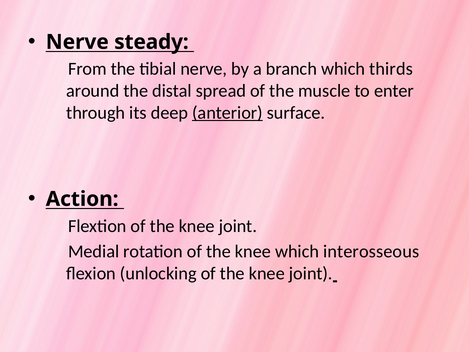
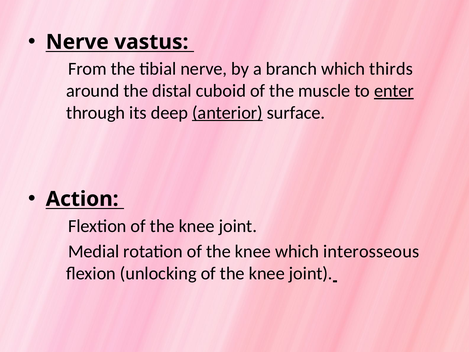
steady: steady -> vastus (151, 42)
spread: spread -> cuboid (221, 91)
enter underline: none -> present (394, 91)
